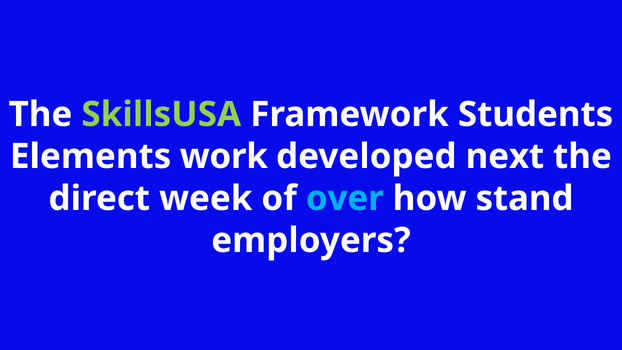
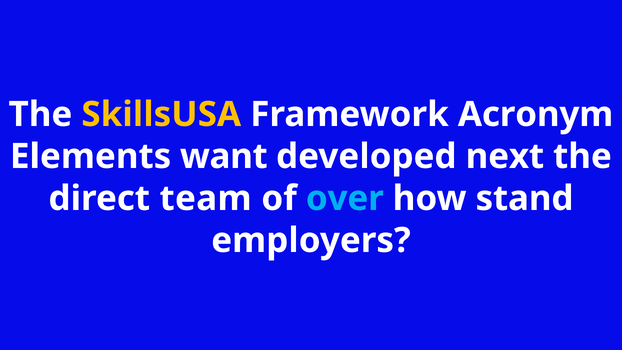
SkillsUSA colour: light green -> yellow (161, 114)
Students: Students -> Acronym (536, 114)
work: work -> want (224, 156)
week: week -> team (206, 198)
